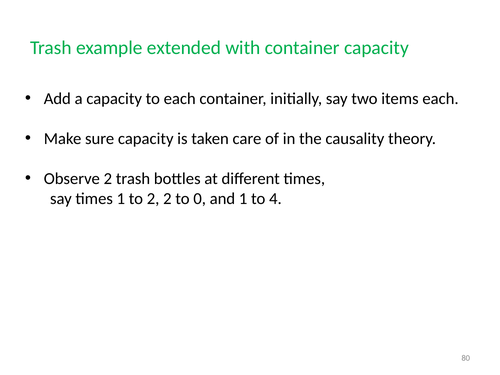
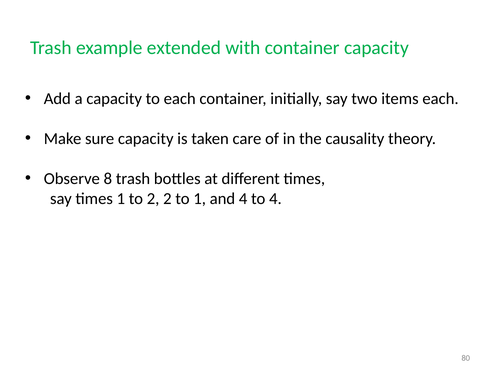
Observe 2: 2 -> 8 (108, 179)
to 0: 0 -> 1 (200, 199)
and 1: 1 -> 4 (243, 199)
